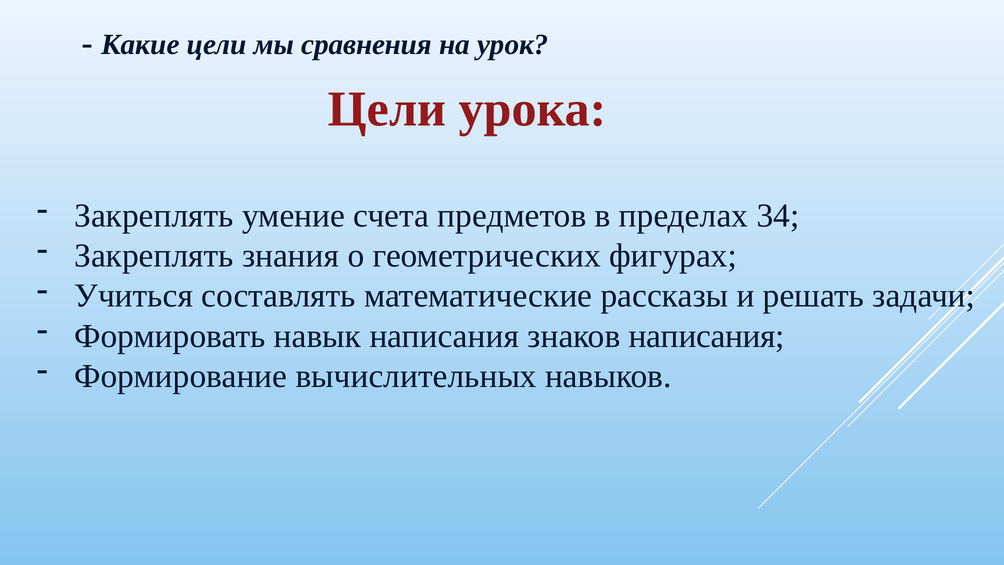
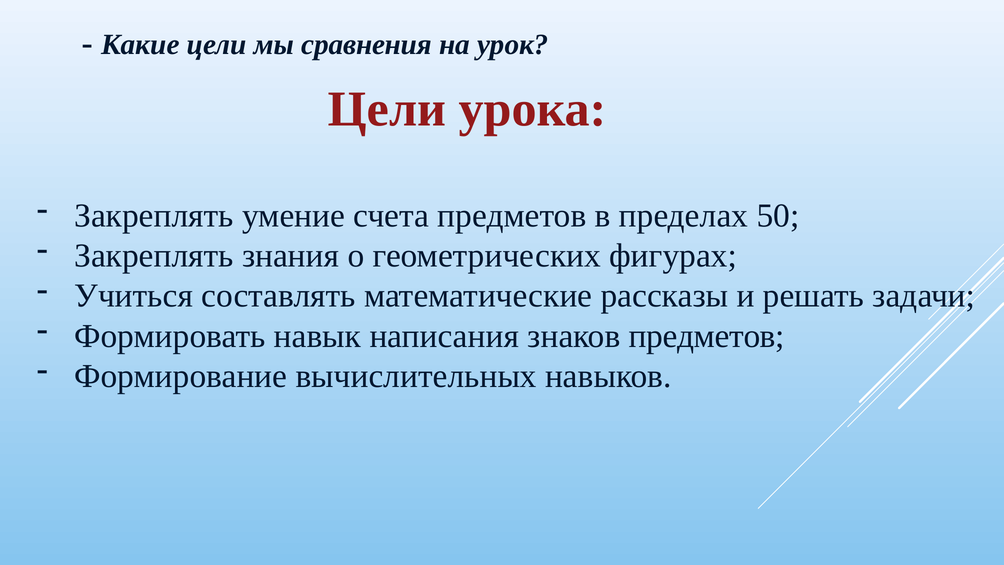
34: 34 -> 50 (778, 215)
знаков написания: написания -> предметов (707, 336)
